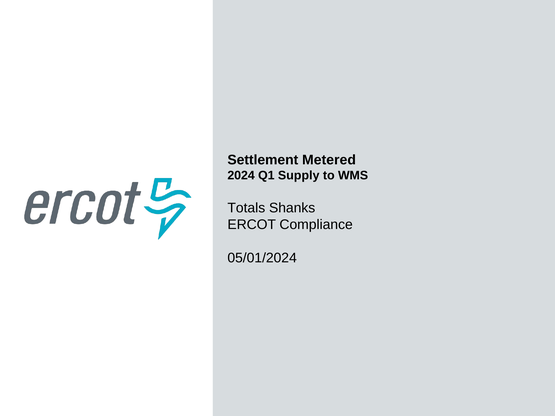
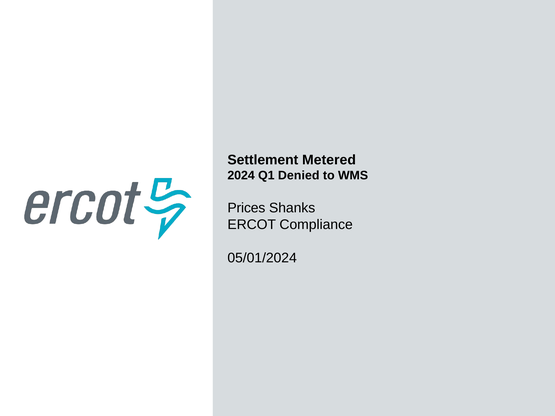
Supply: Supply -> Denied (299, 176)
Totals: Totals -> Prices (246, 208)
